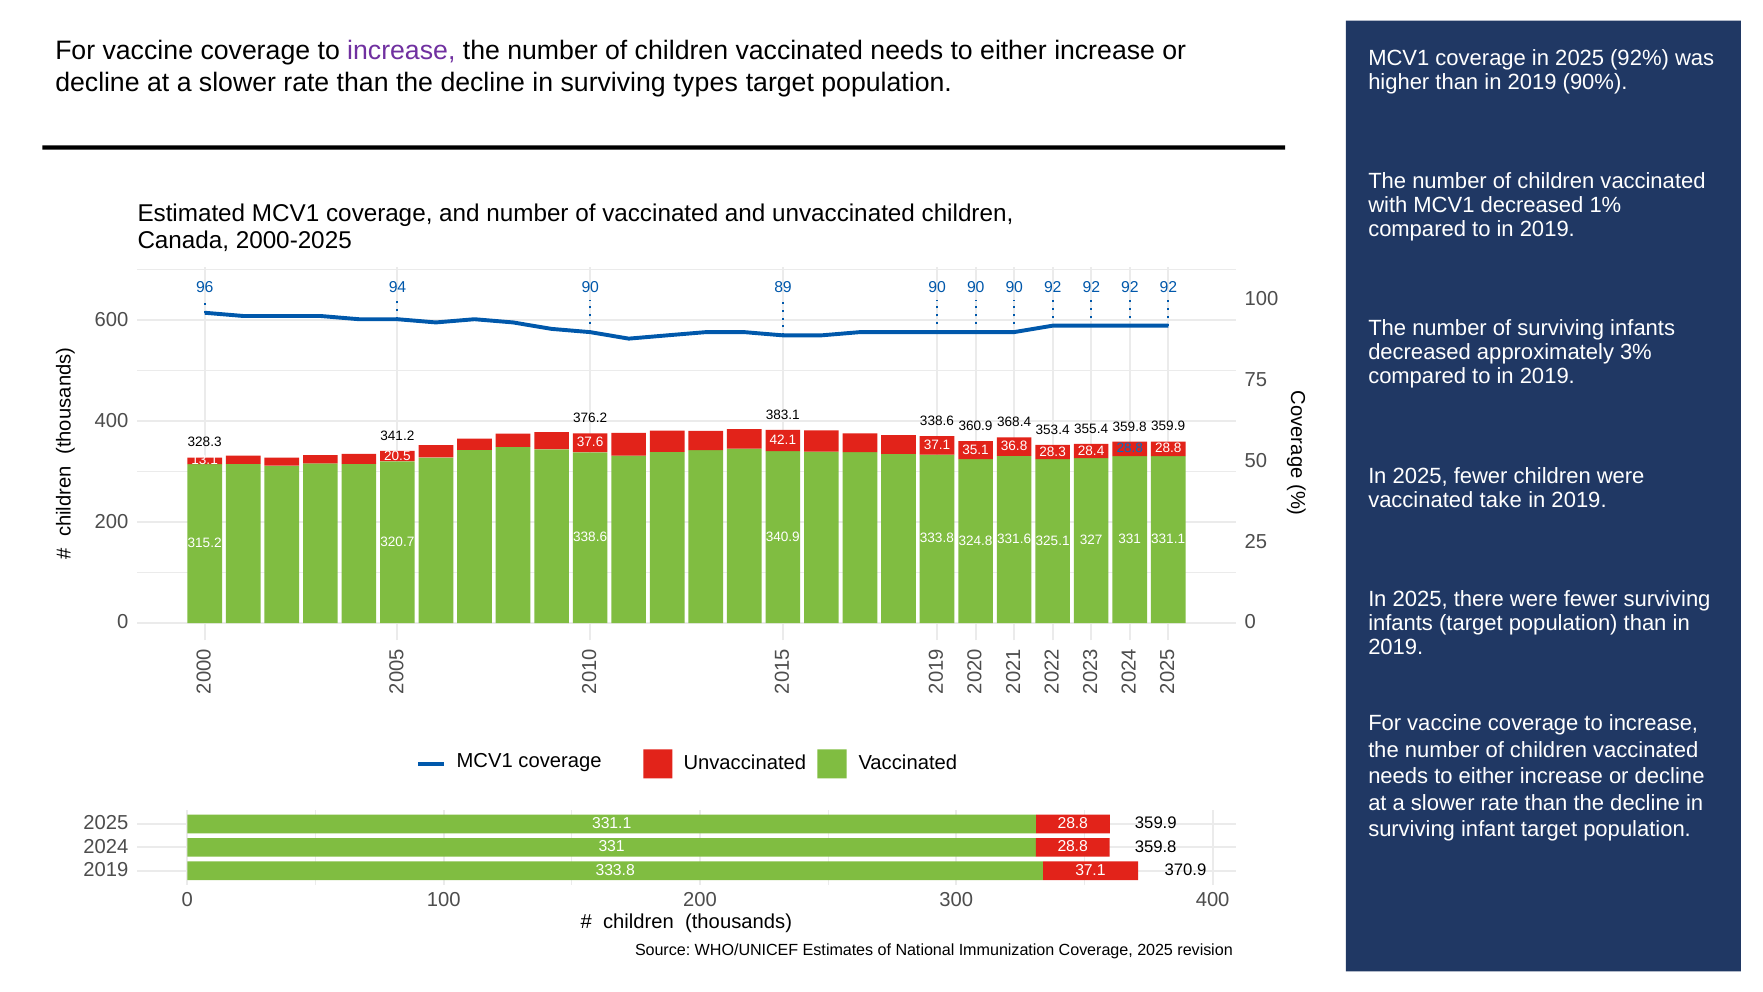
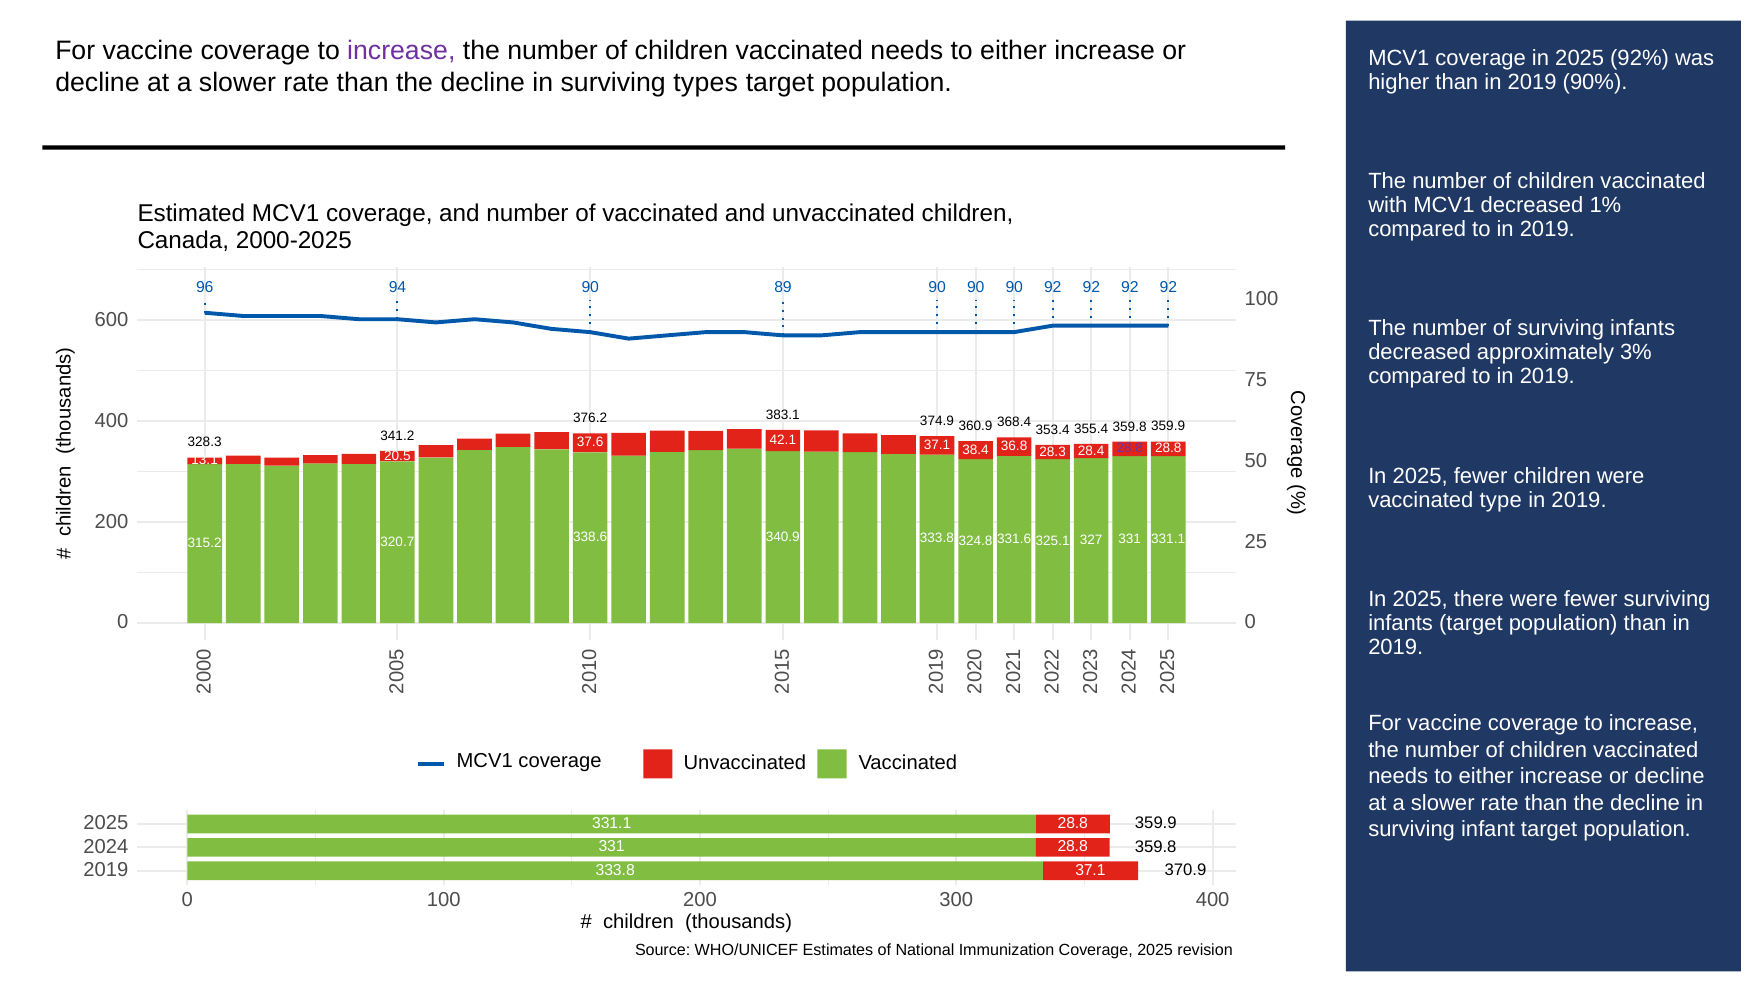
383.1 338.6: 338.6 -> 374.9 (937, 421)
28.8 colour: blue -> purple (1130, 448)
35.1: 35.1 -> 38.4 (976, 450)
take: take -> type (1501, 500)
